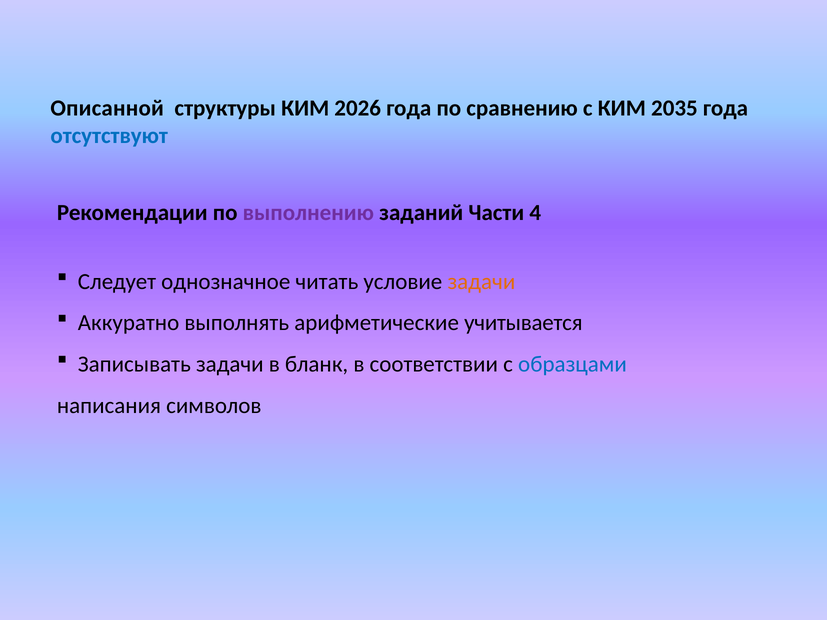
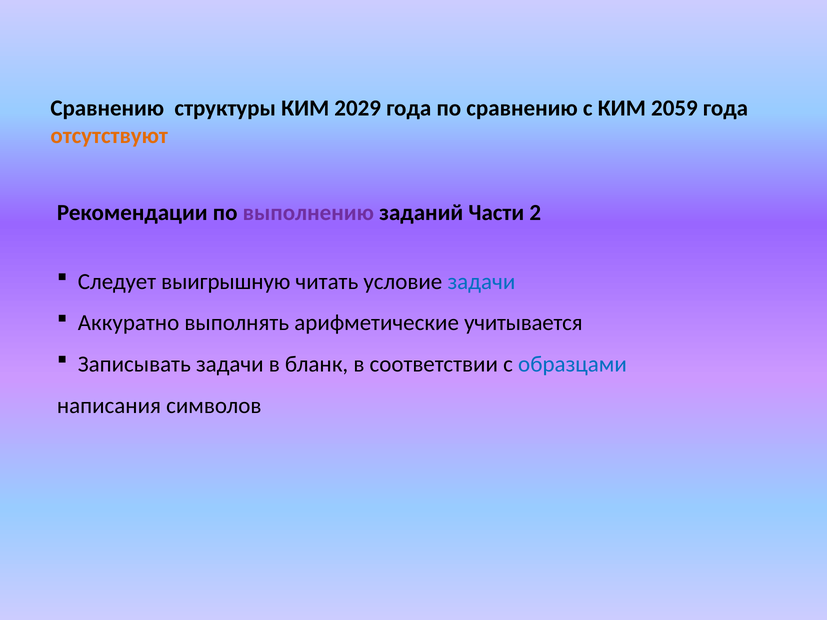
Описанной: Описанной -> Сравнению (107, 108)
2026: 2026 -> 2029 (358, 108)
2035: 2035 -> 2059 (674, 108)
отсутствуют colour: blue -> orange (109, 136)
4: 4 -> 2 (535, 213)
однозначное: однозначное -> выигрышную (226, 282)
задачи colour: orange -> blue (481, 282)
